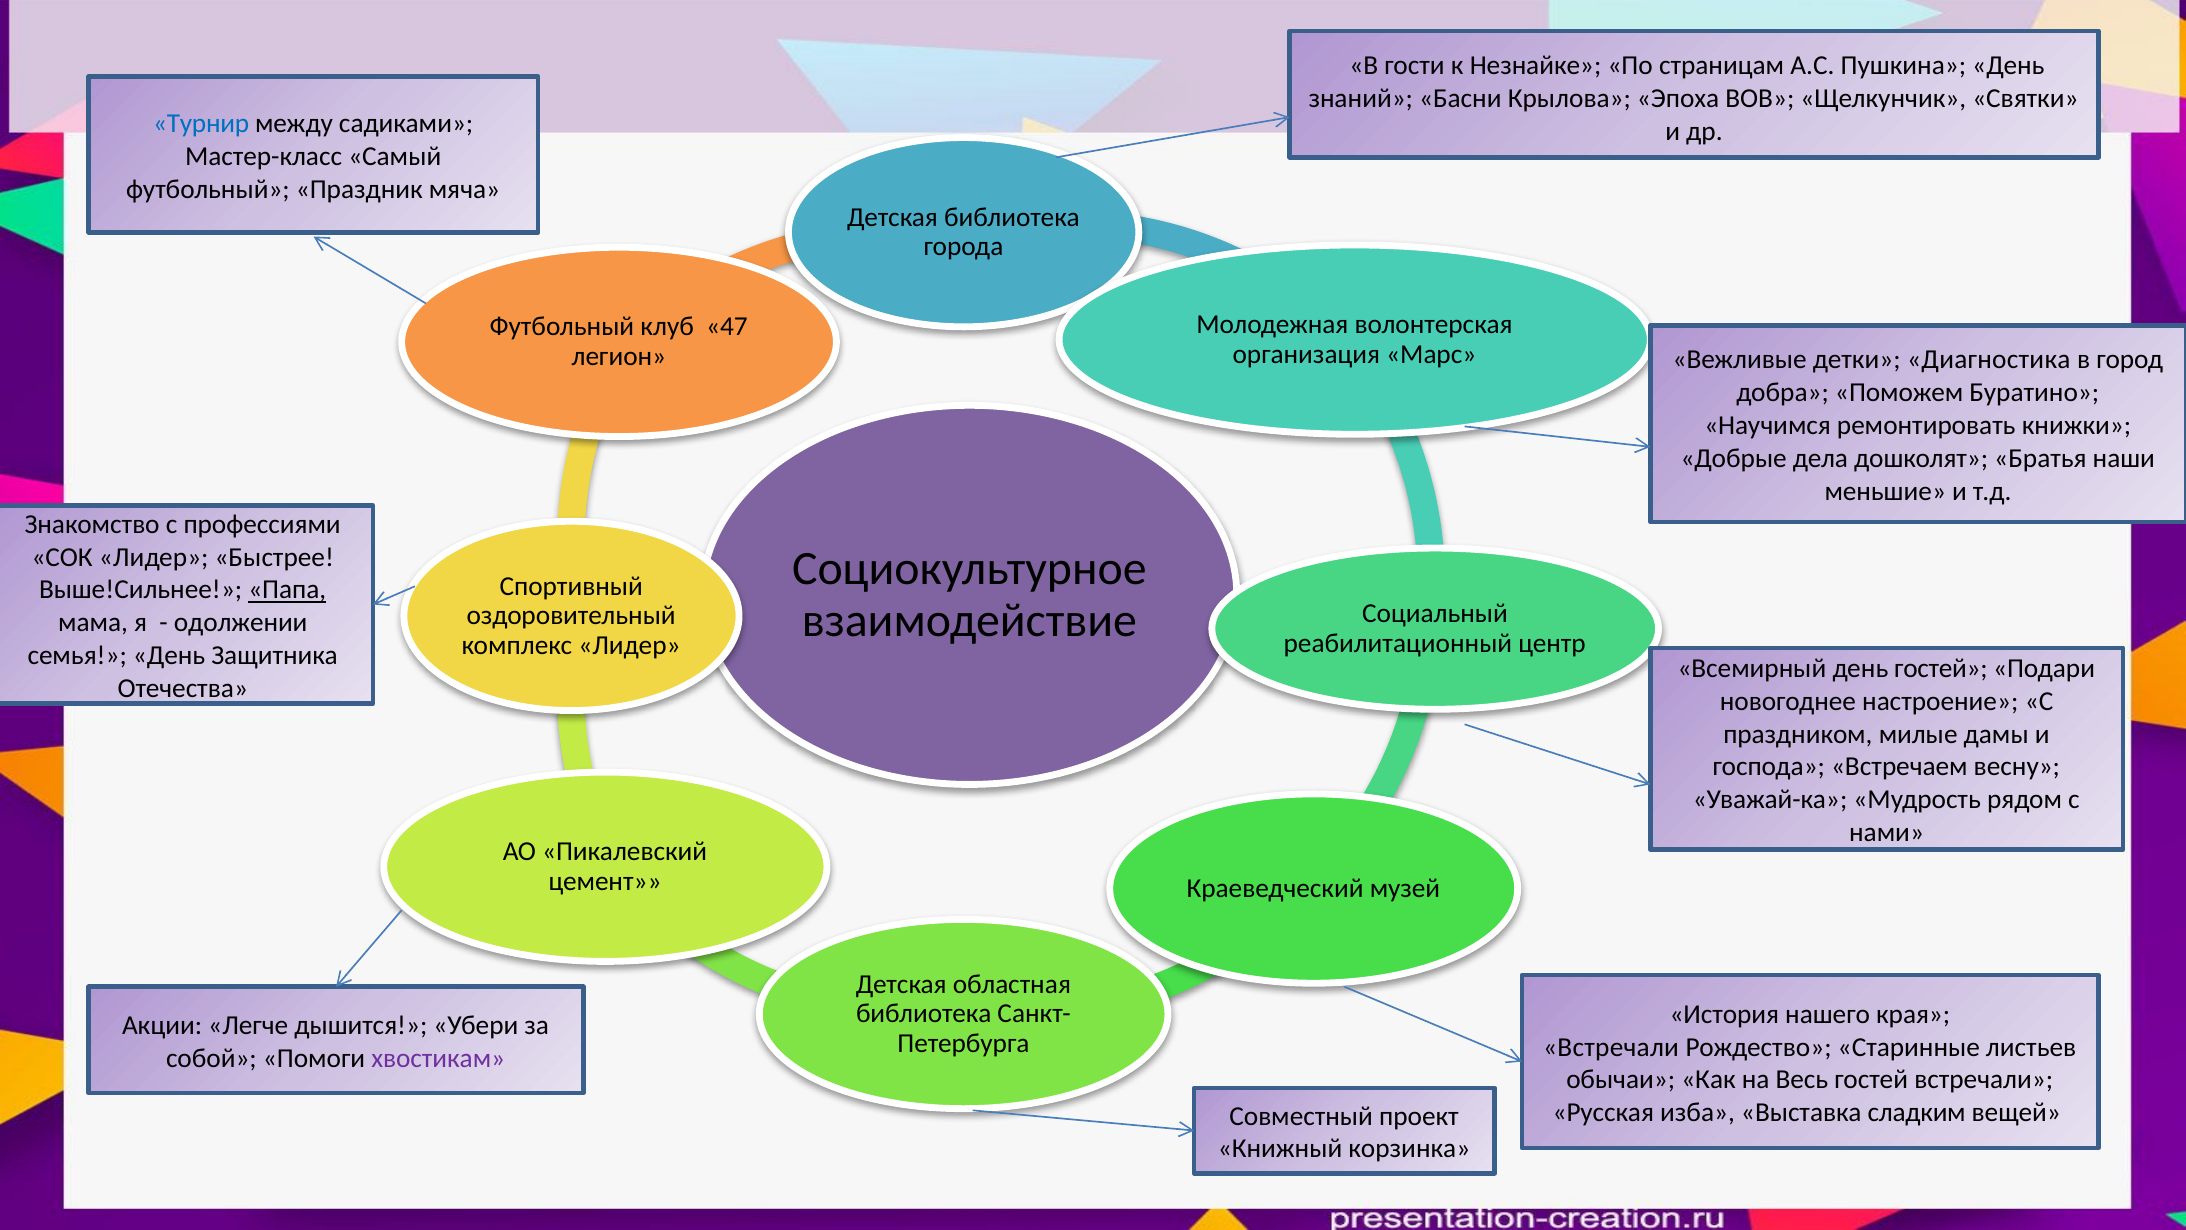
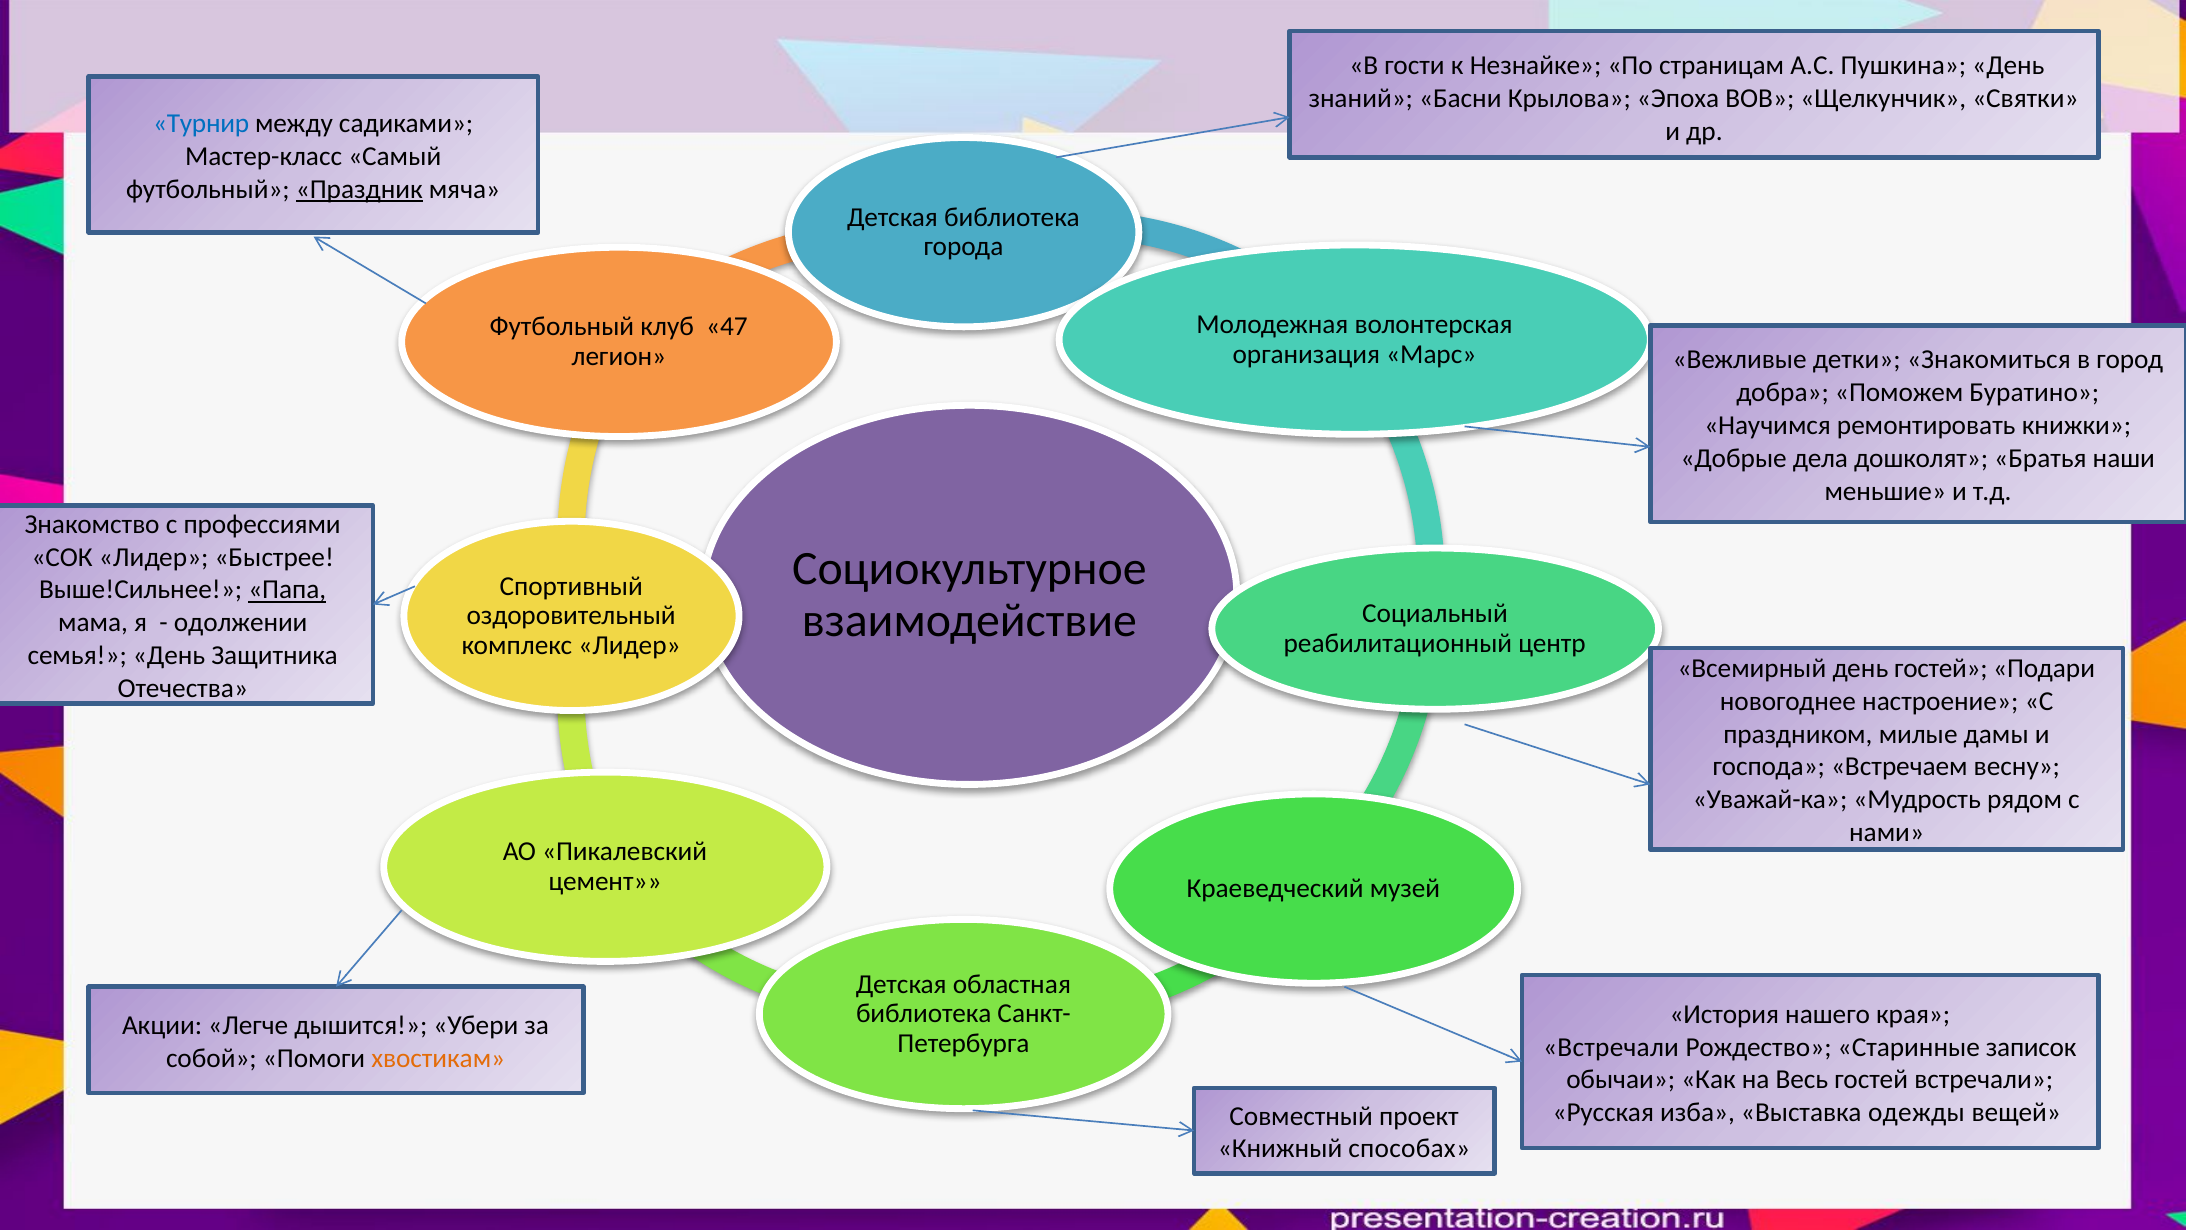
Праздник underline: none -> present (359, 189)
Диагностика: Диагностика -> Знакомиться (1989, 360)
листьев: листьев -> записок (2031, 1047)
хвостикам colour: purple -> orange (438, 1058)
сладким: сладким -> одежды (1916, 1112)
корзинка: корзинка -> способах (1409, 1149)
